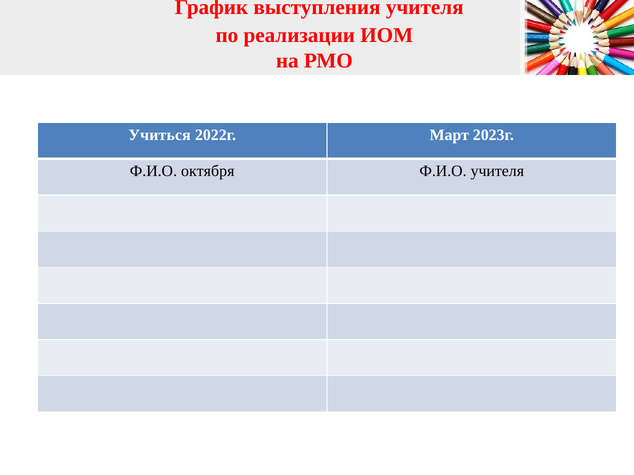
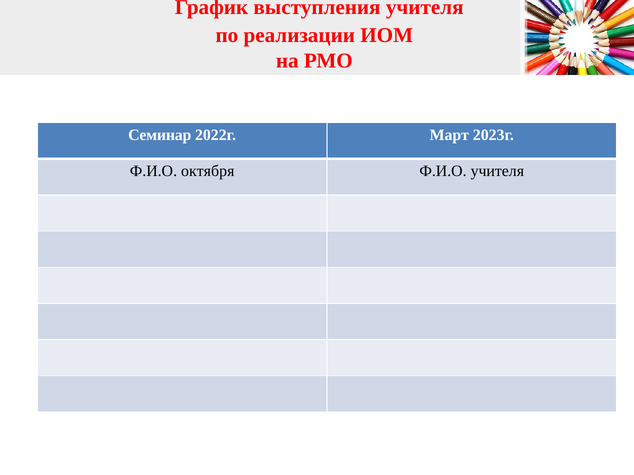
Учиться: Учиться -> Семинар (160, 135)
